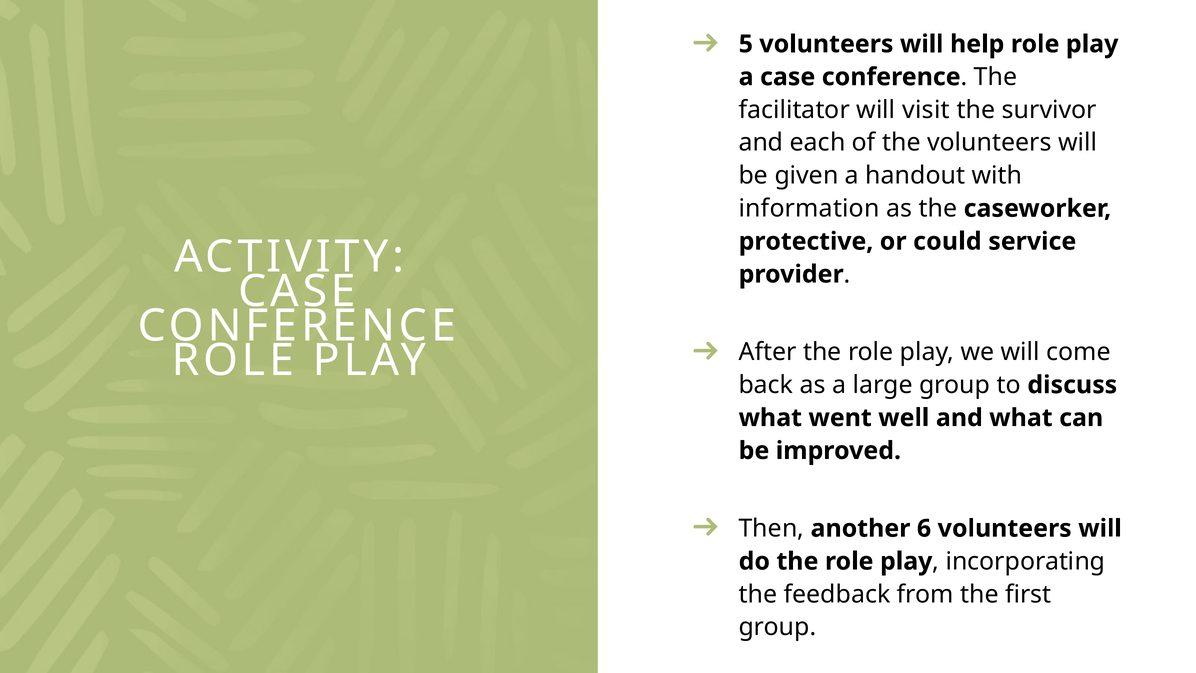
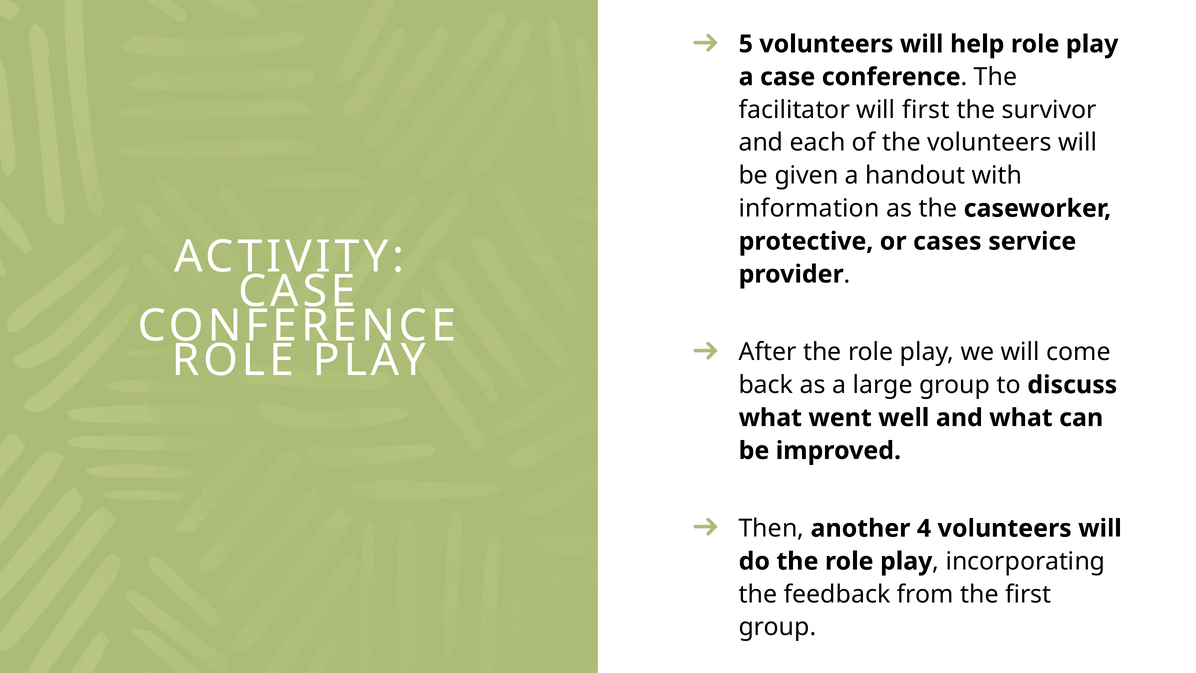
will visit: visit -> first (926, 110)
could: could -> cases (947, 241)
6: 6 -> 4 (924, 528)
